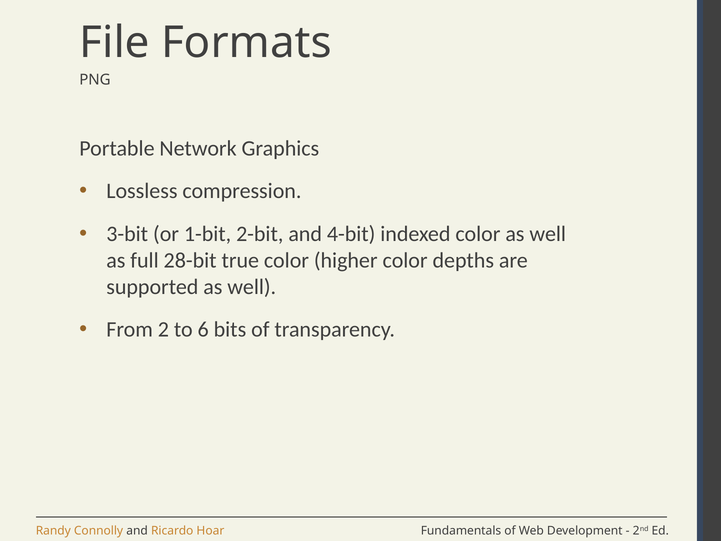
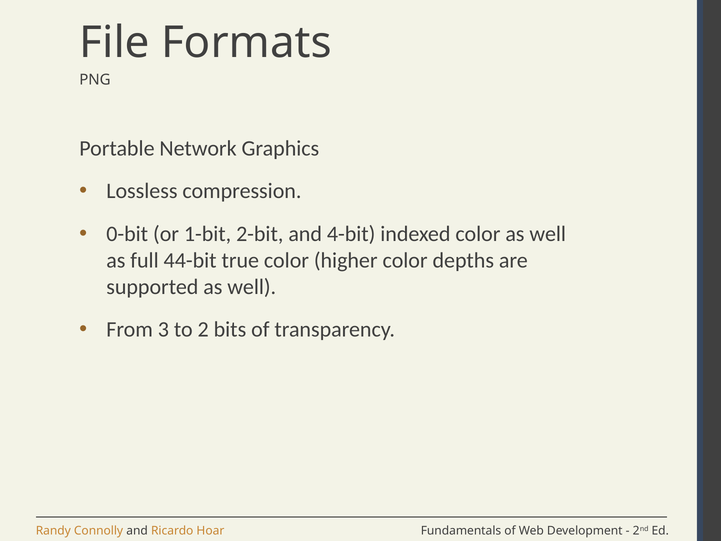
3-bit: 3-bit -> 0-bit (127, 234)
28-bit: 28-bit -> 44-bit (190, 260)
2: 2 -> 3 (163, 330)
6: 6 -> 2 (203, 330)
